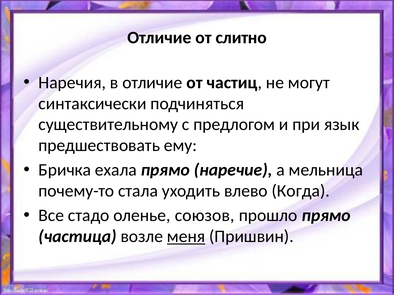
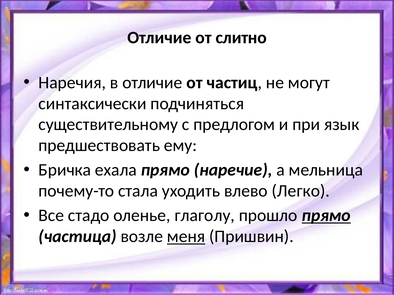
Когда: Когда -> Легко (301, 191)
союзов: союзов -> глаголу (205, 216)
прямо underline: none -> present (326, 216)
